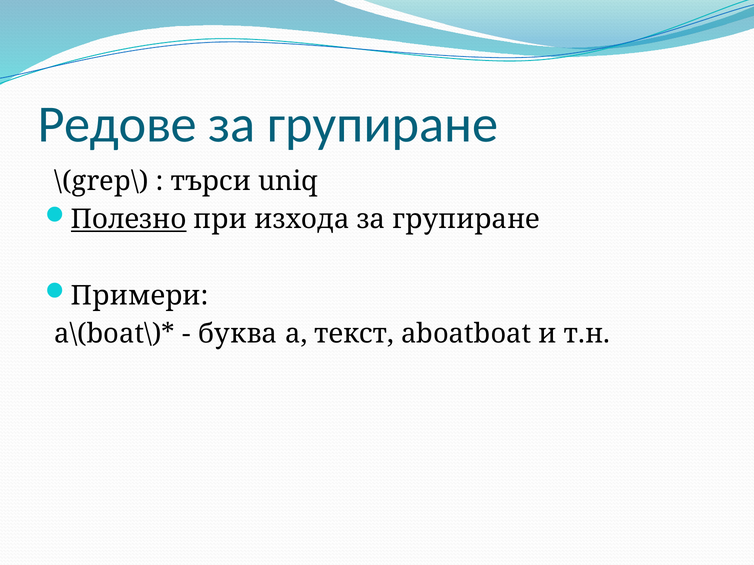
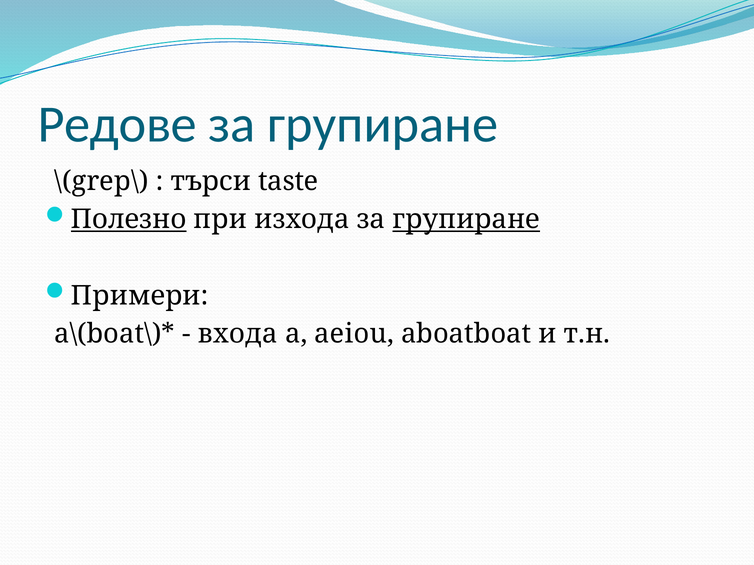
uniq: uniq -> taste (288, 182)
групиране underline: none -> present (466, 220)
буква: буква -> входа (238, 334)
текст: текст -> aeiou (354, 334)
